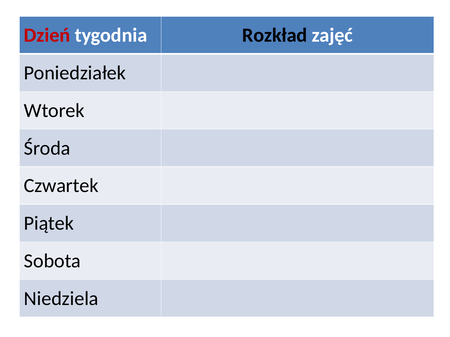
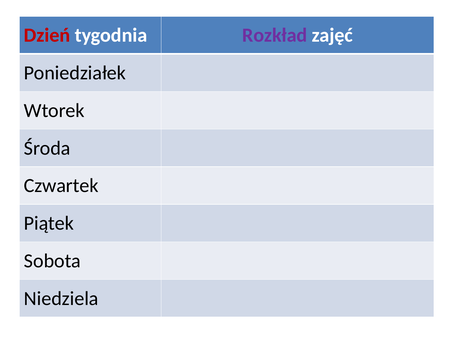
Rozkład colour: black -> purple (275, 35)
